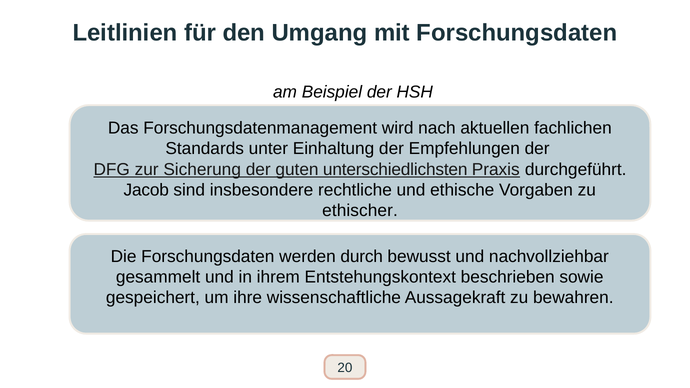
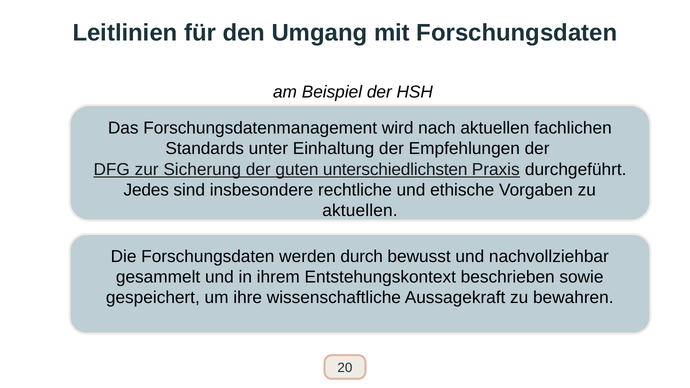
Jacob: Jacob -> Jedes (146, 190)
ethischer: ethischer -> aktuellen (360, 211)
